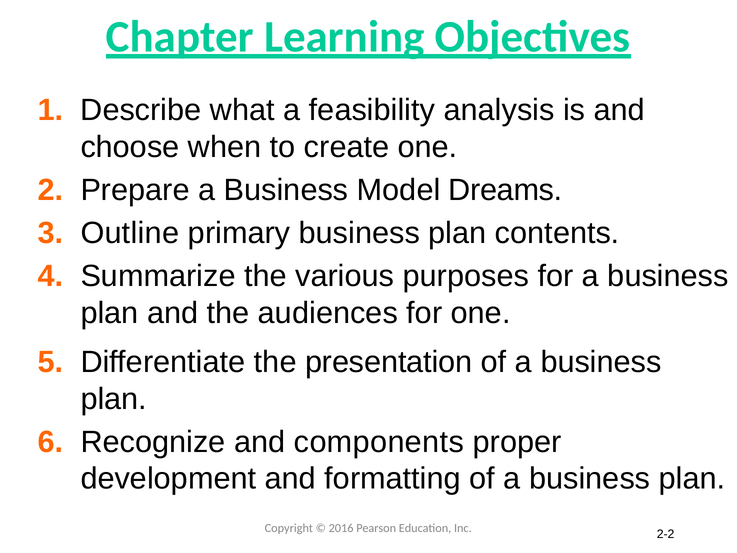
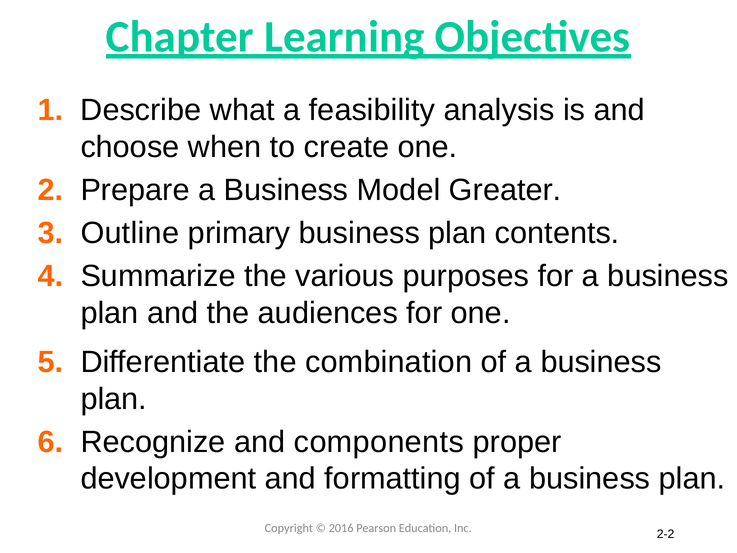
Dreams: Dreams -> Greater (505, 190)
presentation: presentation -> combination (389, 362)
